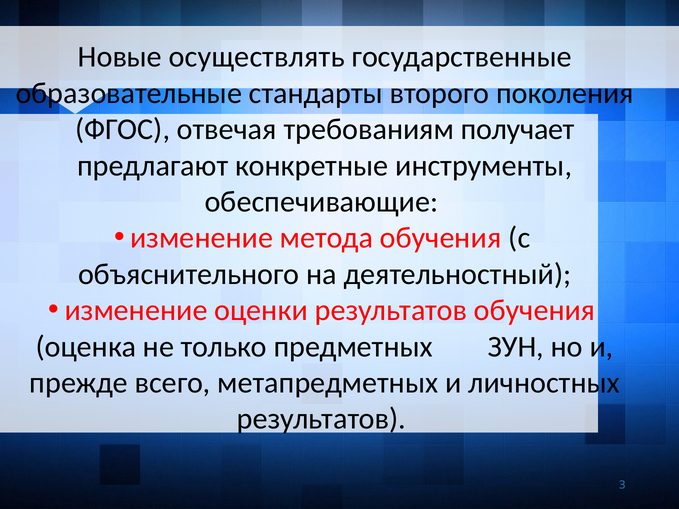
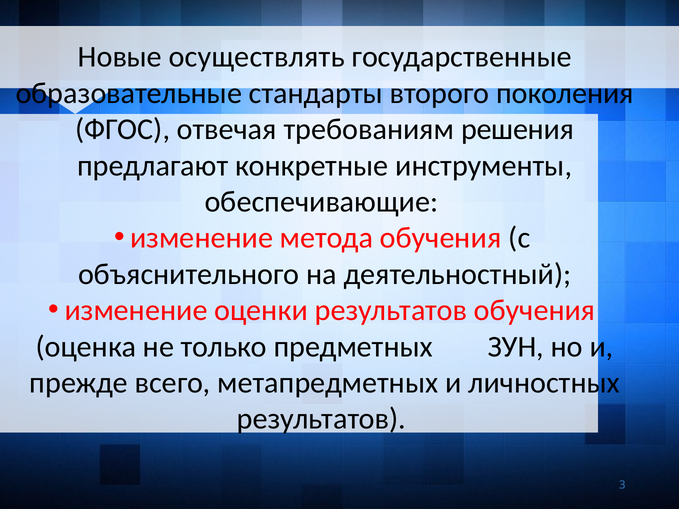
получает: получает -> решения (518, 129)
